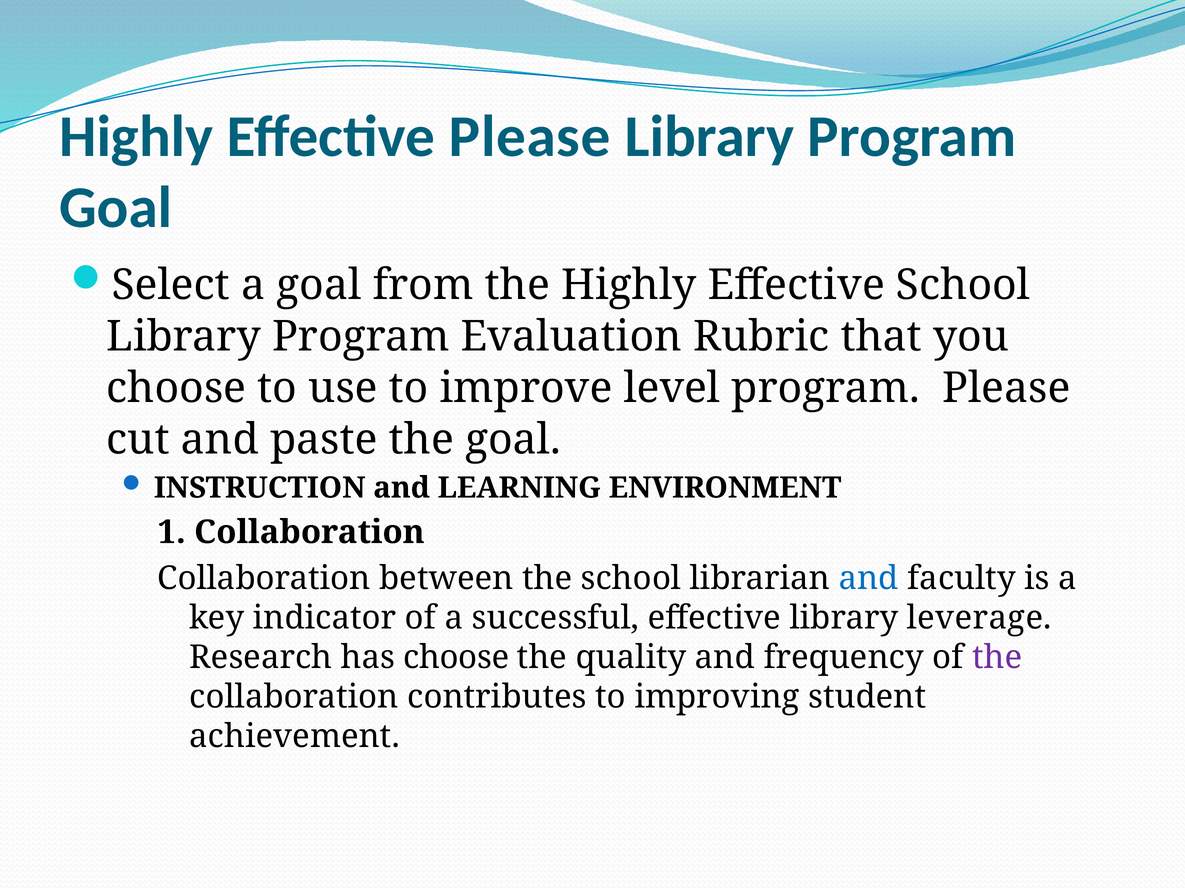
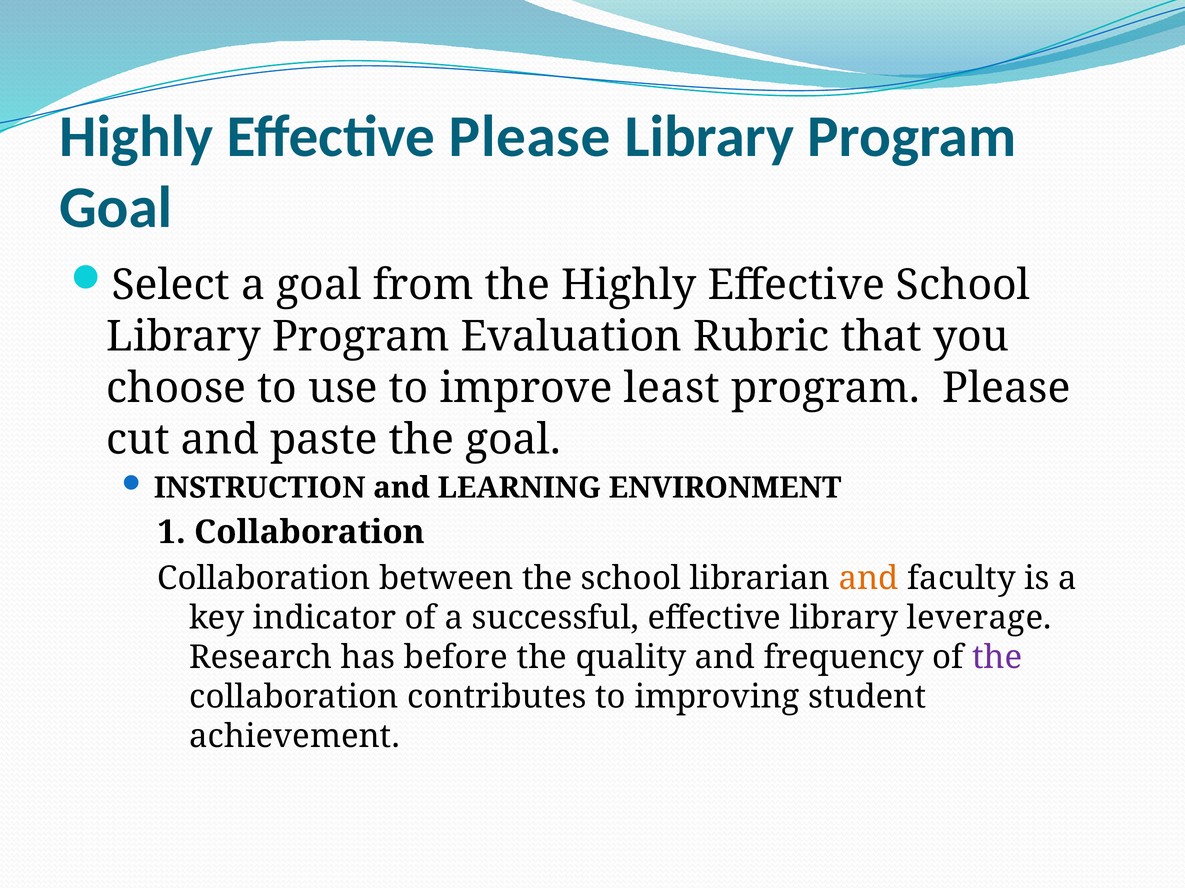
level: level -> least (672, 388)
and colour: blue -> orange (869, 579)
has choose: choose -> before (456, 658)
